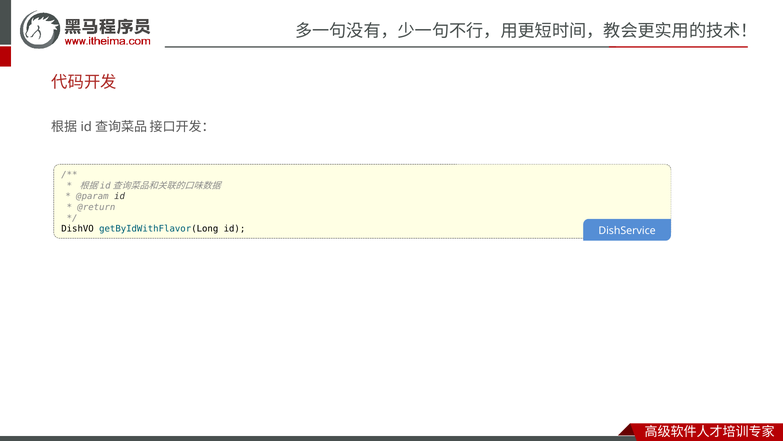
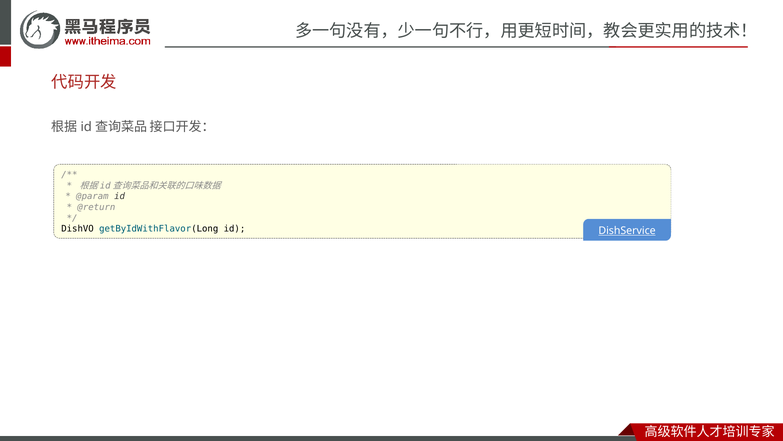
DishService underline: none -> present (627, 230)
